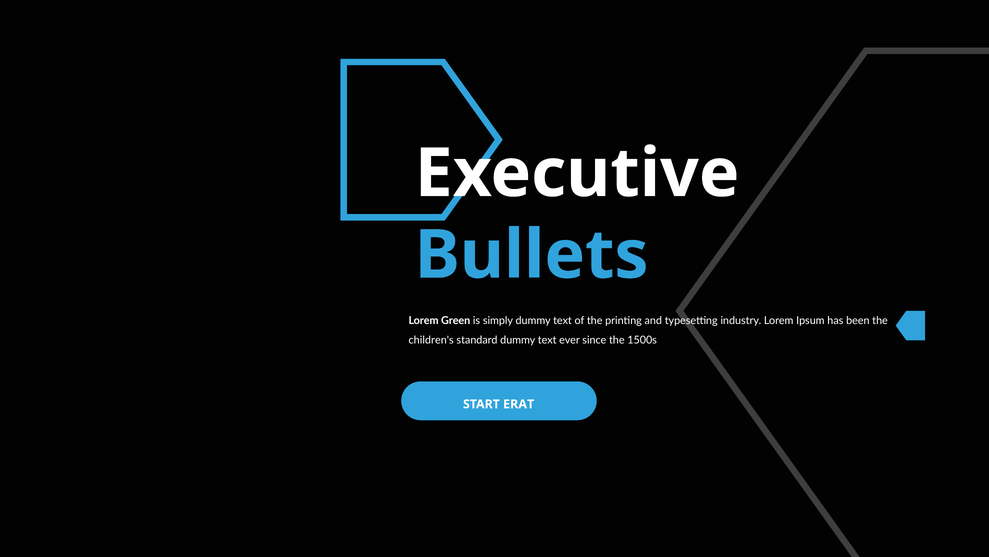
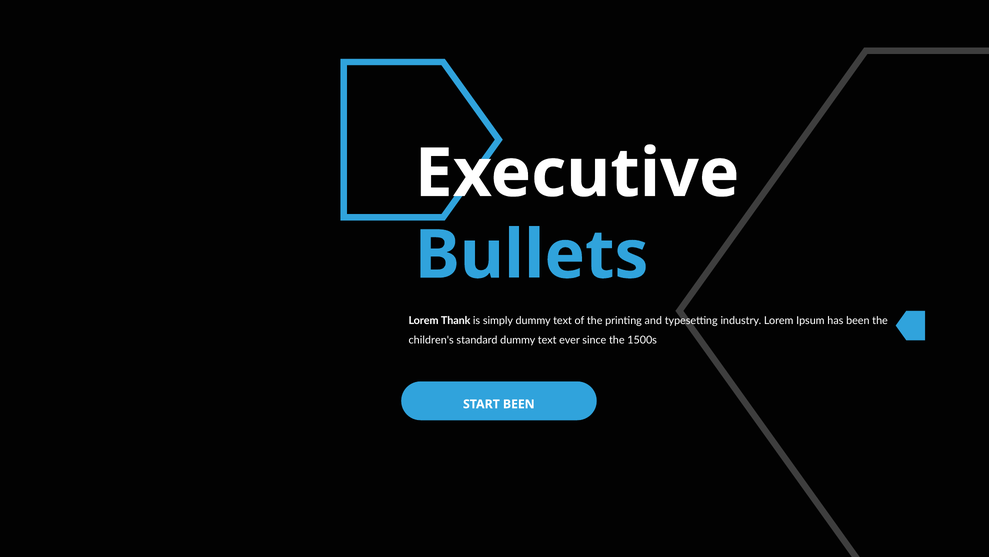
Green: Green -> Thank (456, 320)
START ERAT: ERAT -> BEEN (519, 404)
